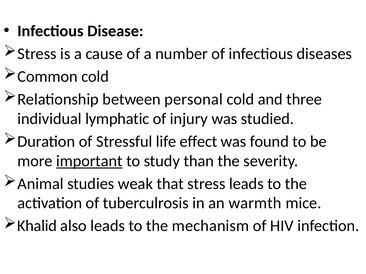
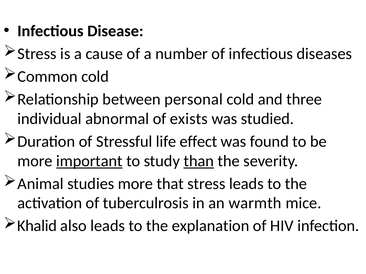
lymphatic: lymphatic -> abnormal (117, 119)
injury: injury -> exists (189, 119)
than underline: none -> present (199, 161)
studies weak: weak -> more (135, 184)
mechanism: mechanism -> explanation (211, 226)
